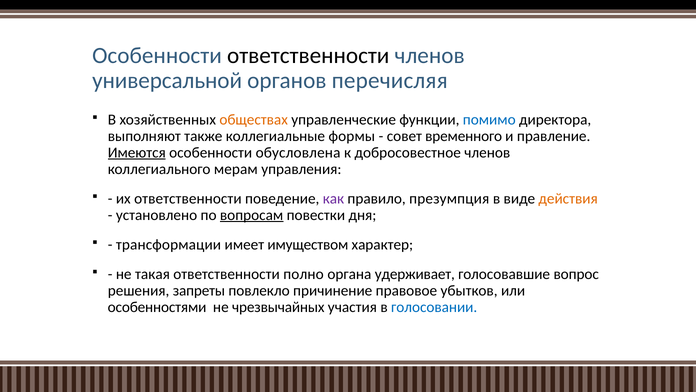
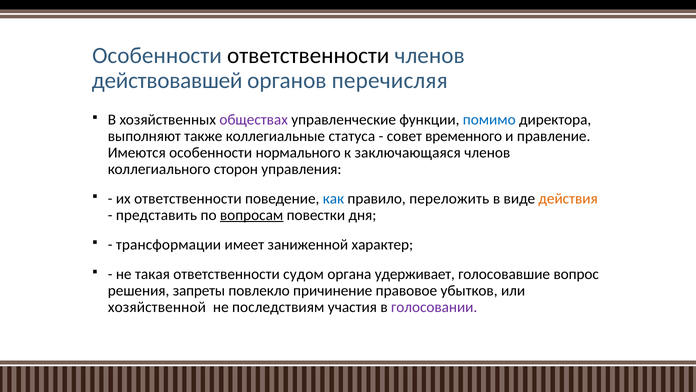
универсальной: универсальной -> действовавшей (167, 80)
обществах colour: orange -> purple (254, 120)
формы: формы -> статуса (352, 136)
Имеются underline: present -> none (137, 152)
обусловлена: обусловлена -> нормального (298, 152)
добросовестное: добросовестное -> заключающаяся (408, 152)
мерам: мерам -> сторон (236, 169)
как colour: purple -> blue (333, 198)
презумпция: презумпция -> переложить (449, 198)
установлено: установлено -> представить (156, 215)
имуществом: имуществом -> заниженной (308, 244)
полно: полно -> судом (304, 274)
особенностями: особенностями -> хозяйственной (157, 307)
чрезвычайных: чрезвычайных -> последствиям (278, 307)
голосовании colour: blue -> purple (434, 307)
